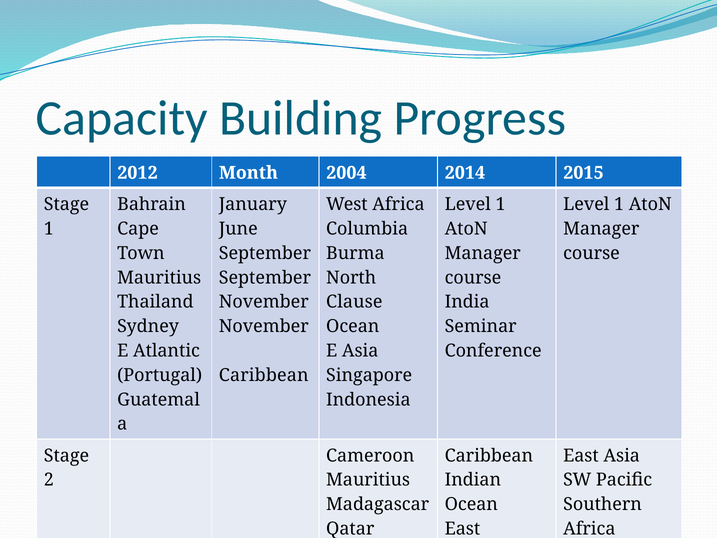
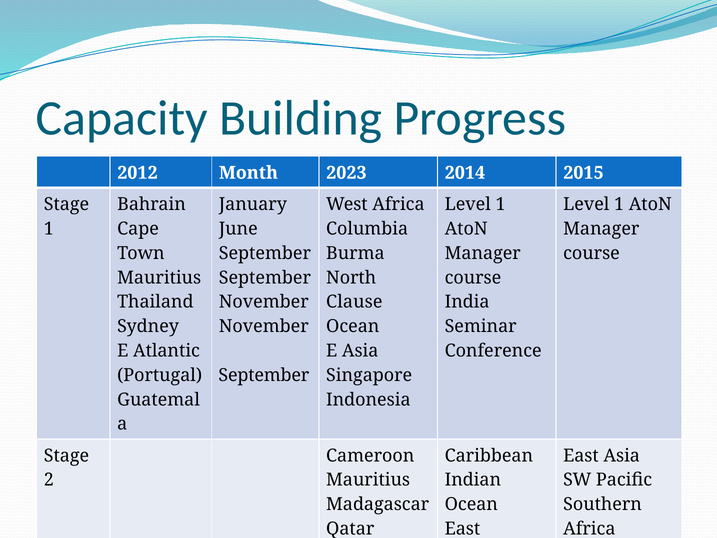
2004: 2004 -> 2023 (346, 173)
Caribbean: Caribbean -> September (264, 375)
